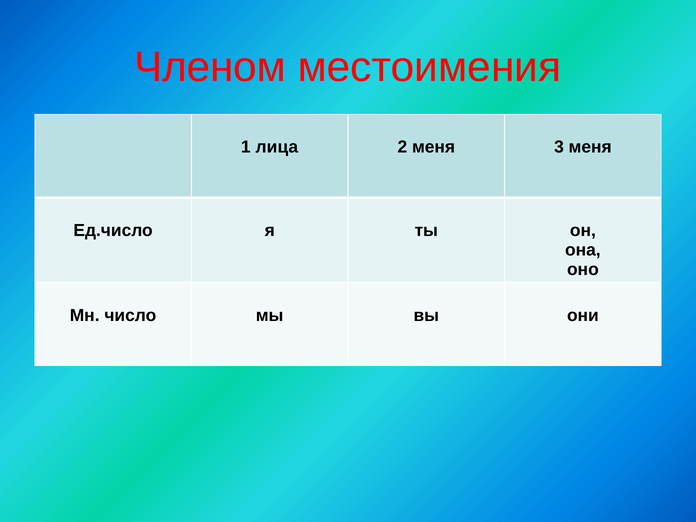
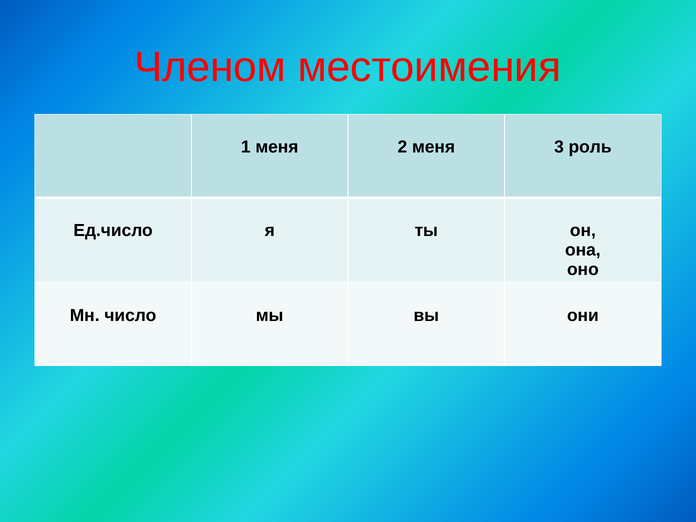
1 лица: лица -> меня (277, 147)
3 меня: меня -> роль (590, 147)
